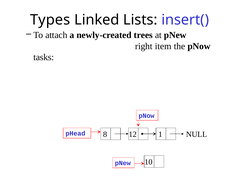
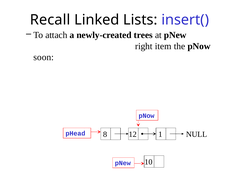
Types: Types -> Recall (50, 20)
tasks: tasks -> soon (44, 57)
